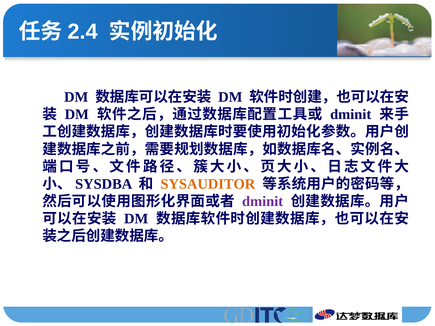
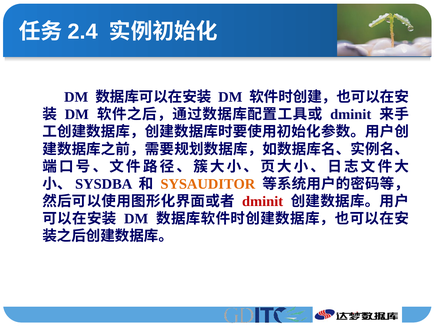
dminit colour: purple -> red (263, 202)
